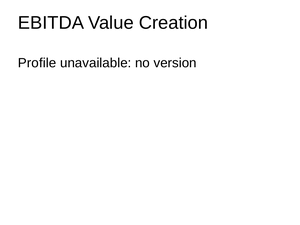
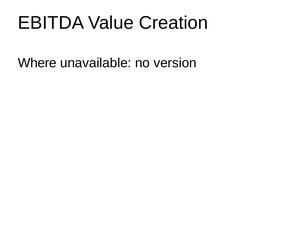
Profile: Profile -> Where (37, 63)
